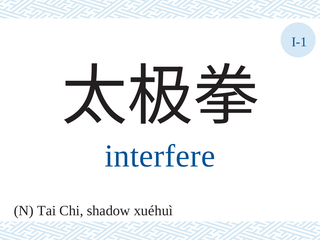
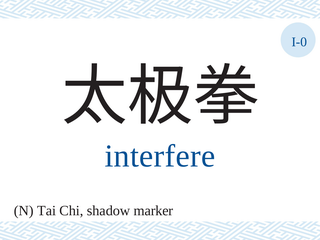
I-1: I-1 -> I-0 (299, 42)
xuéhuì: xuéhuì -> marker (153, 211)
